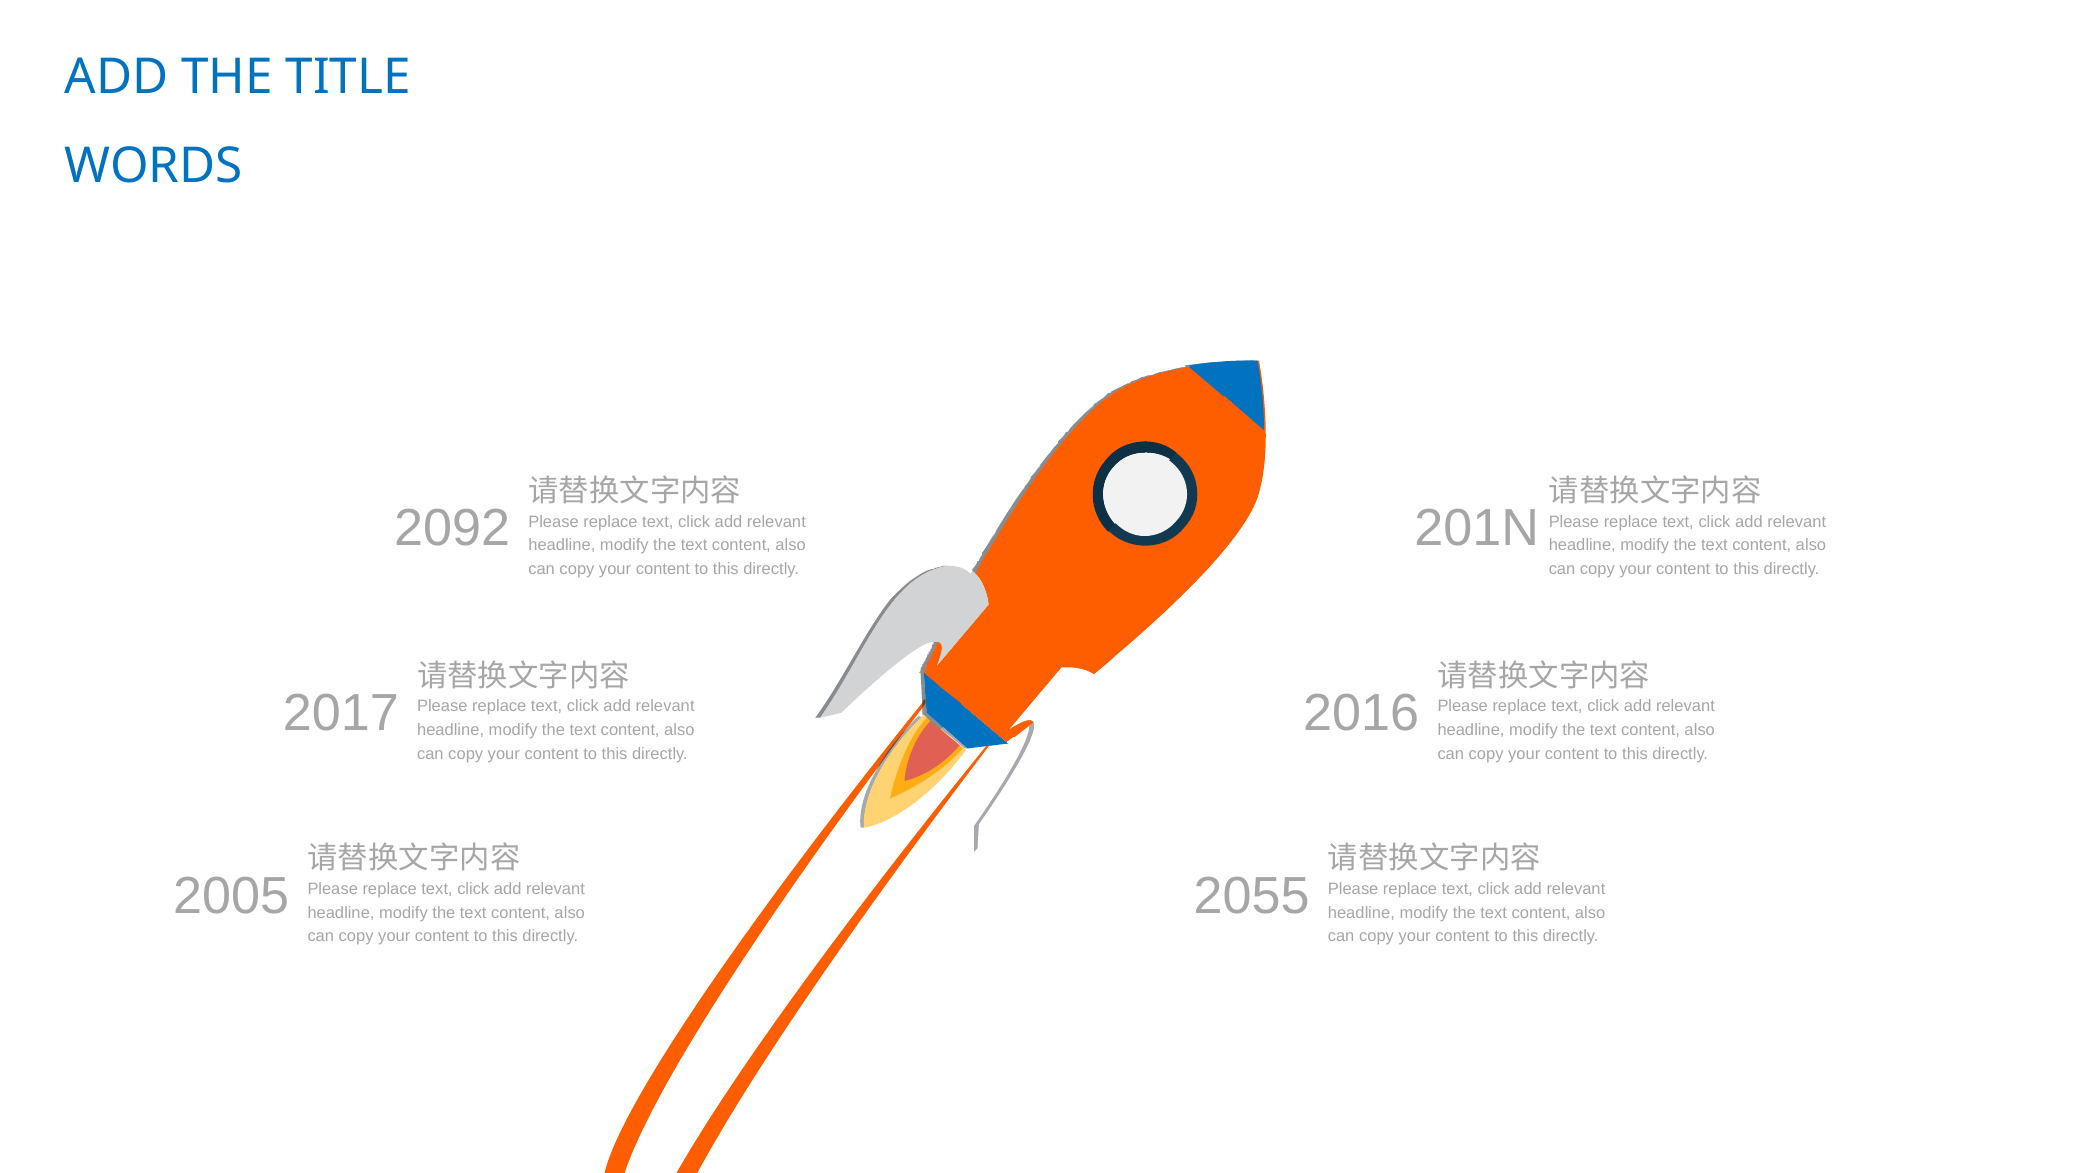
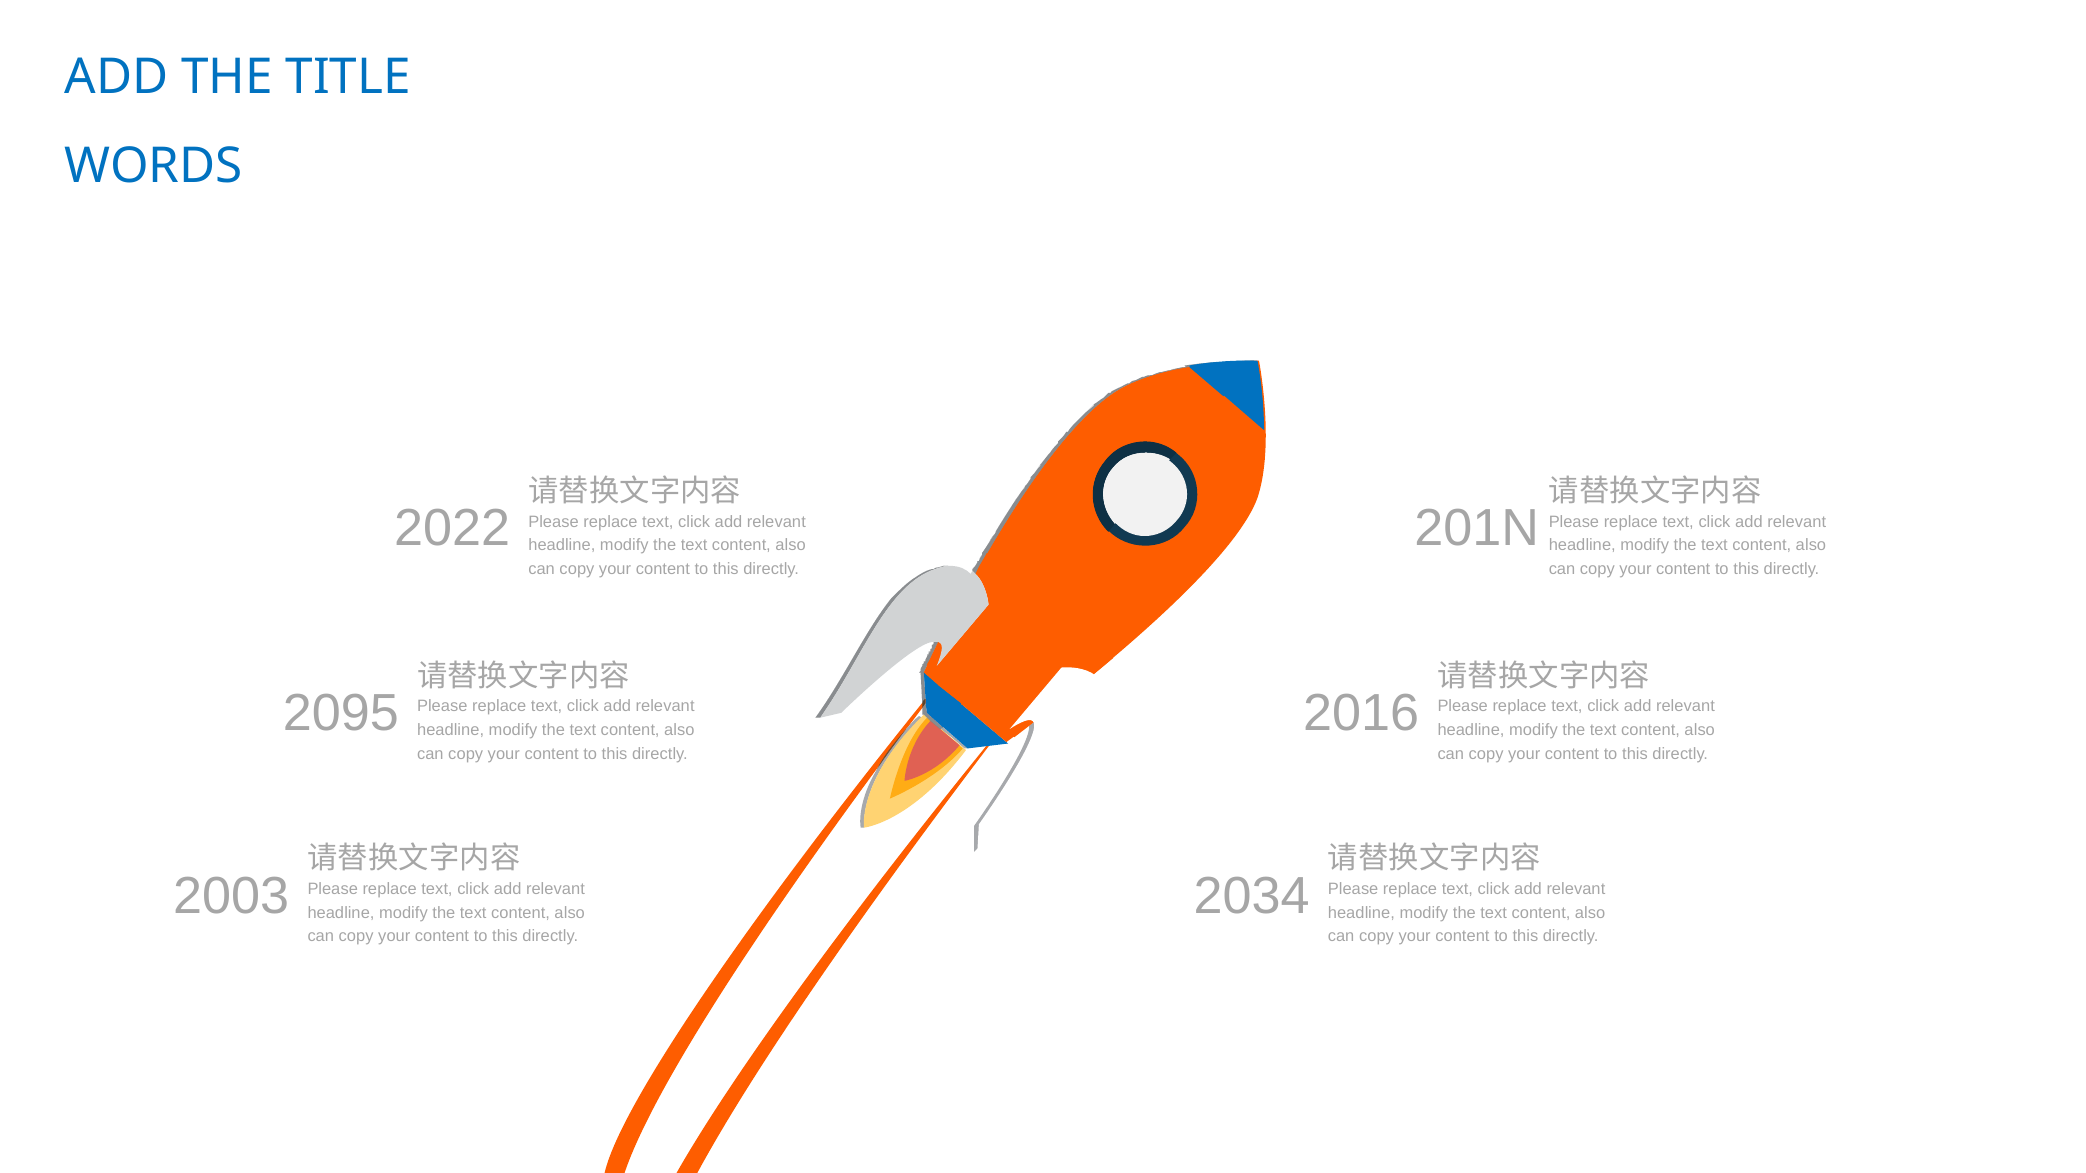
2092: 2092 -> 2022 (452, 529)
2017: 2017 -> 2095 (341, 714)
2005: 2005 -> 2003 (231, 896)
2055: 2055 -> 2034 (1252, 896)
